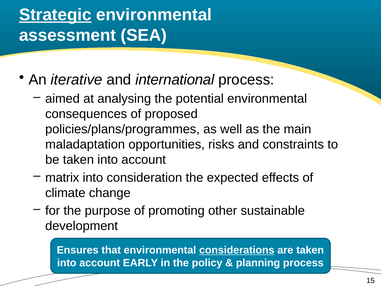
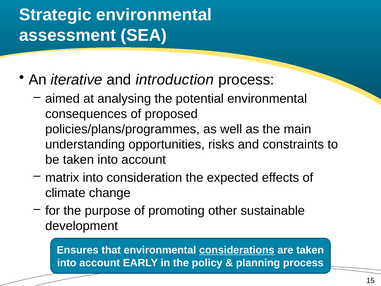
Strategic underline: present -> none (55, 15)
international: international -> introduction (175, 80)
maladaptation: maladaptation -> understanding (85, 144)
